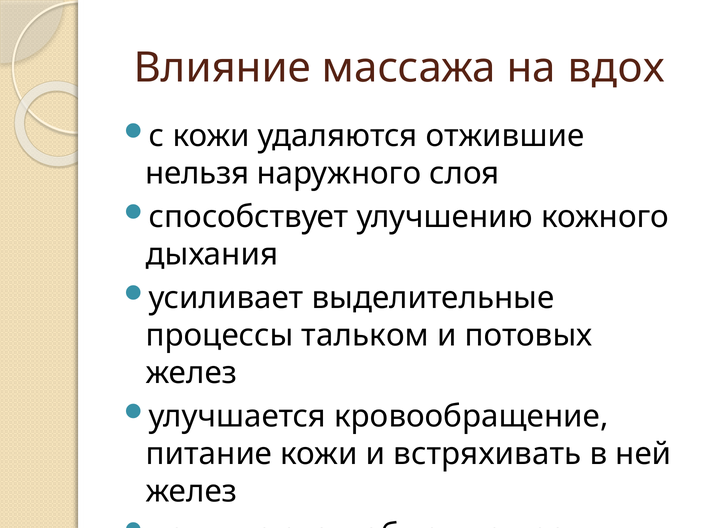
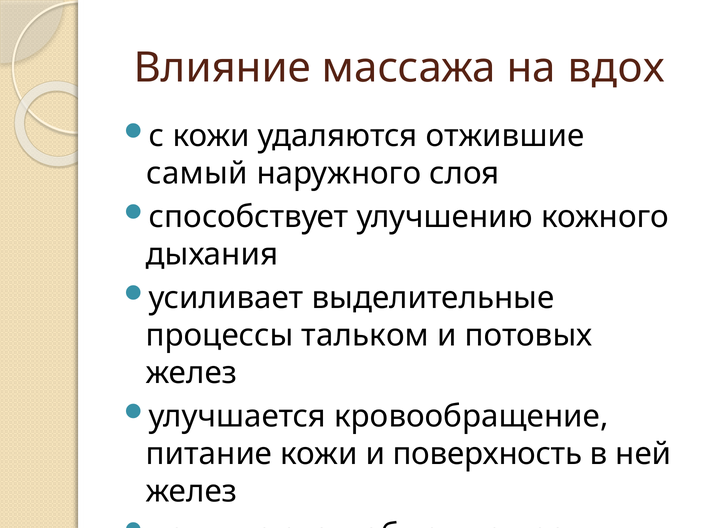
нельзя: нельзя -> самый (197, 174)
встряхивать: встряхивать -> поверхность (488, 455)
